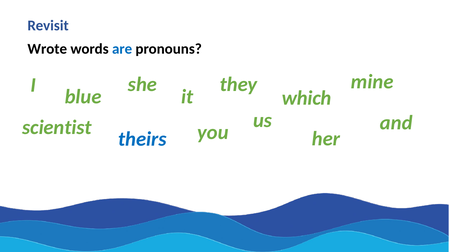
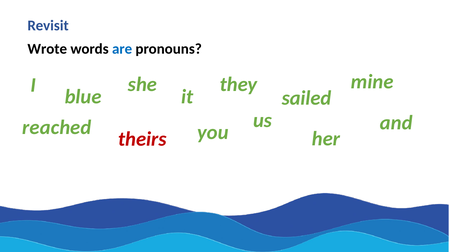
which: which -> sailed (307, 98)
scientist: scientist -> reached (57, 128)
theirs colour: blue -> red (142, 139)
